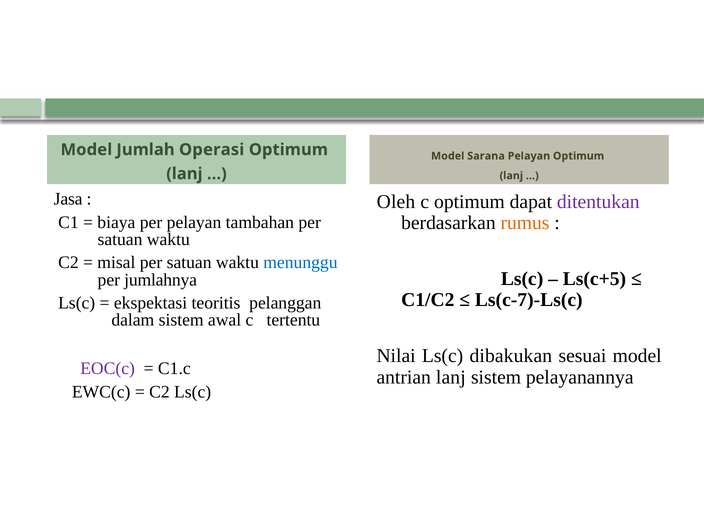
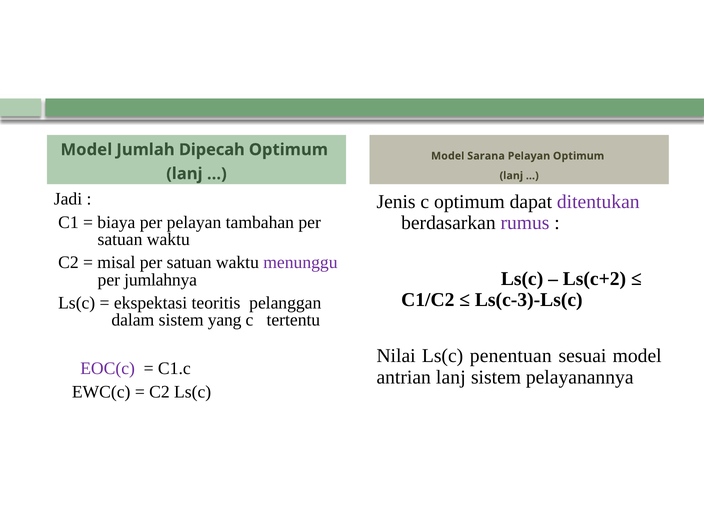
Operasi: Operasi -> Dipecah (212, 150)
Jasa: Jasa -> Jadi (68, 199)
Oleh: Oleh -> Jenis (396, 202)
rumus colour: orange -> purple (525, 223)
menunggu colour: blue -> purple (300, 263)
Ls(c+5: Ls(c+5 -> Ls(c+2 (594, 279)
Ls(c-7)-Ls(c: Ls(c-7)-Ls(c -> Ls(c-3)-Ls(c (529, 300)
awal: awal -> yang (225, 320)
dibakukan: dibakukan -> penentuan (511, 356)
